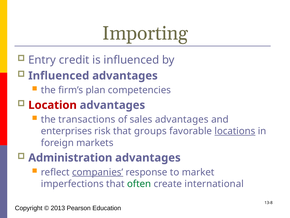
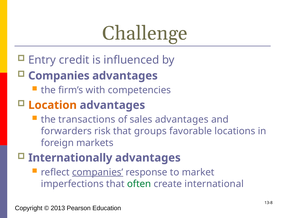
Importing: Importing -> Challenge (145, 33)
Influenced: Influenced -> Companies (59, 76)
plan: plan -> with (96, 90)
Location colour: red -> orange (53, 105)
enterprises: enterprises -> forwarders (66, 131)
locations underline: present -> none (235, 131)
Administration: Administration -> Internationally (70, 157)
